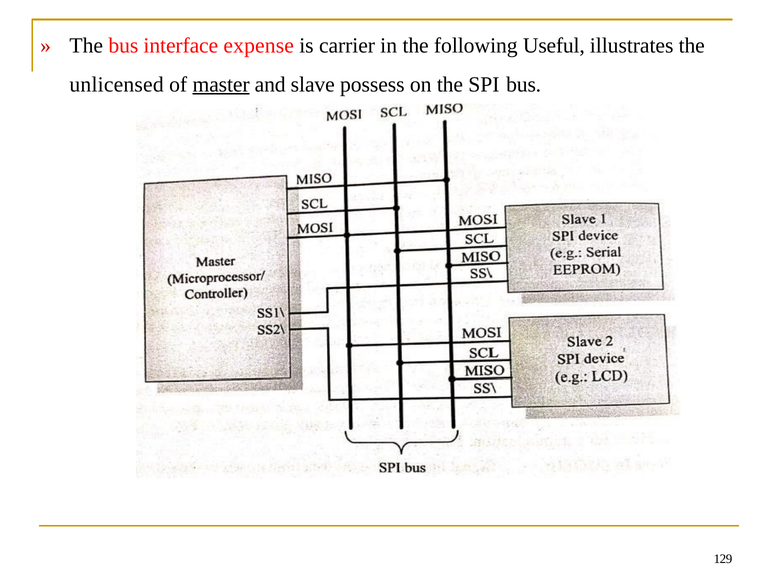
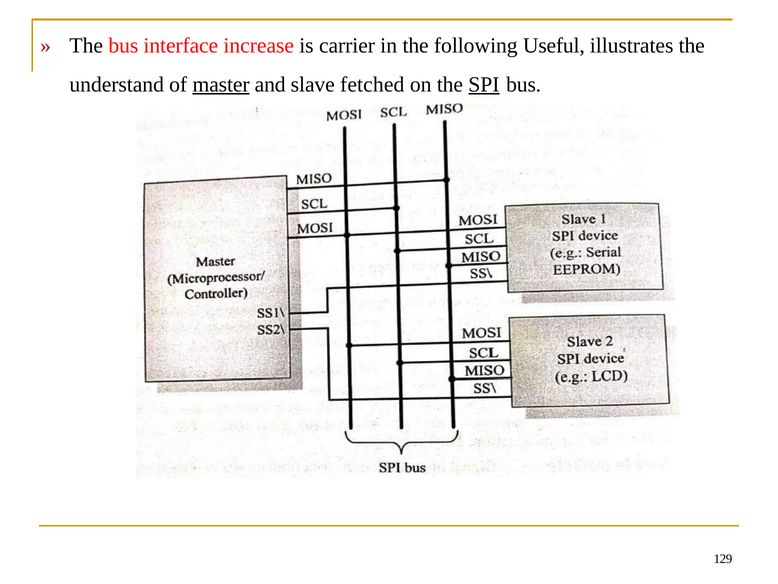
expense: expense -> increase (259, 45)
unlicensed: unlicensed -> understand (117, 84)
possess: possess -> fetched (372, 84)
SPI underline: none -> present (484, 84)
